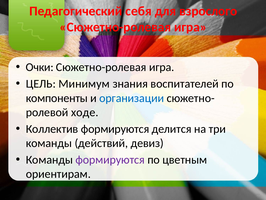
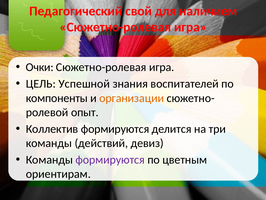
себя: себя -> свой (139, 11)
взрослого: взрослого -> наличием (208, 11)
Минимум: Минимум -> Успешной (84, 84)
организации colour: blue -> orange (132, 98)
ходе: ходе -> опыт (85, 112)
